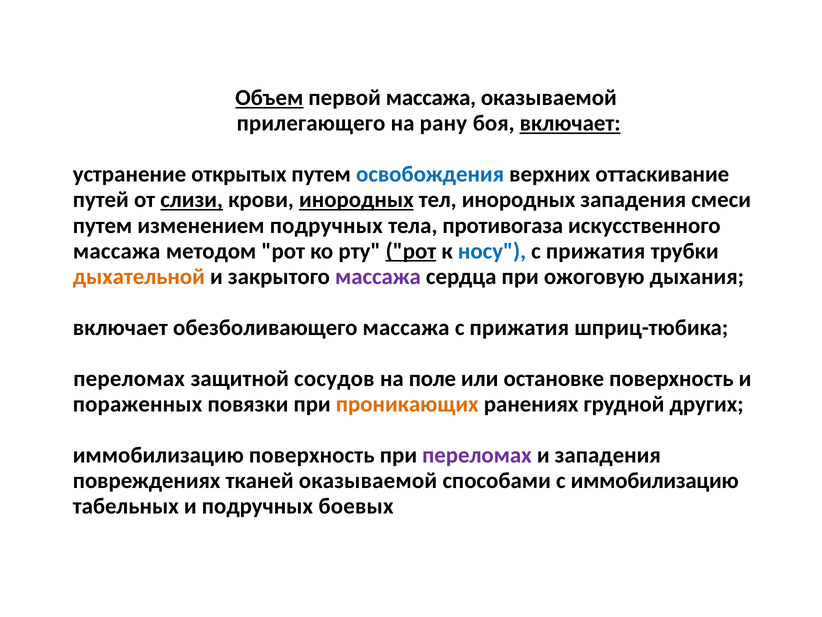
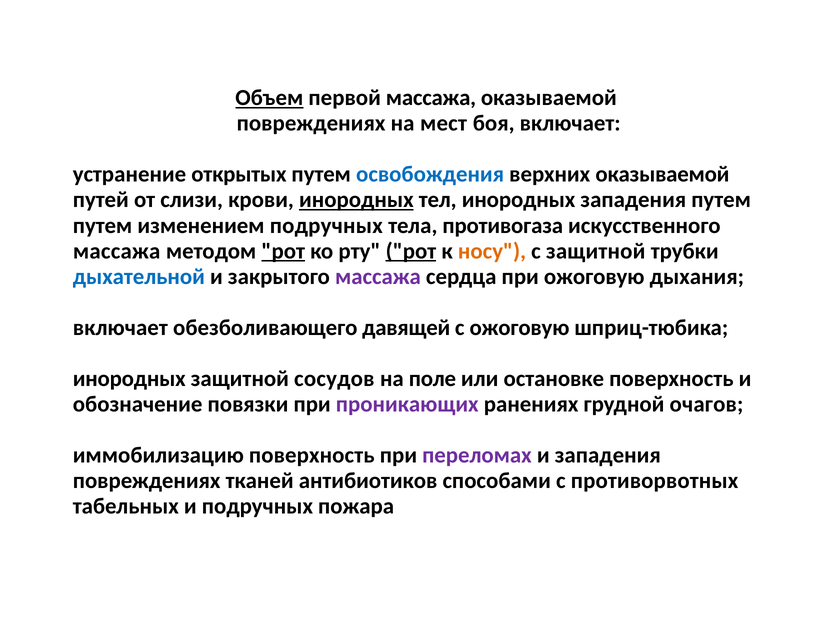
прилегающего: прилегающего -> повреждениях (311, 123)
рану: рану -> мест (443, 123)
включает underline: present -> none (570, 123)
верхних оттаскивание: оттаскивание -> оказываемой (662, 174)
слизи underline: present -> none (192, 200)
западения смеси: смеси -> путем (721, 200)
рот underline: none -> present (283, 251)
носу colour: blue -> orange (492, 251)
прижатия: прижатия -> защитной (596, 251)
дыхательной colour: orange -> blue (139, 276)
обезболивающего массажа: массажа -> давящей (406, 327)
прижатия: прижатия -> ожоговую (520, 327)
переломах: переломах -> инородных (129, 378)
пораженных: пораженных -> обозначение (138, 404)
проникающих colour: orange -> purple (407, 404)
других: других -> очагов (706, 404)
тканей оказываемой: оказываемой -> антибиотиков (368, 480)
с иммобилизацию: иммобилизацию -> противорвотных (655, 480)
боевых: боевых -> пожара (356, 506)
